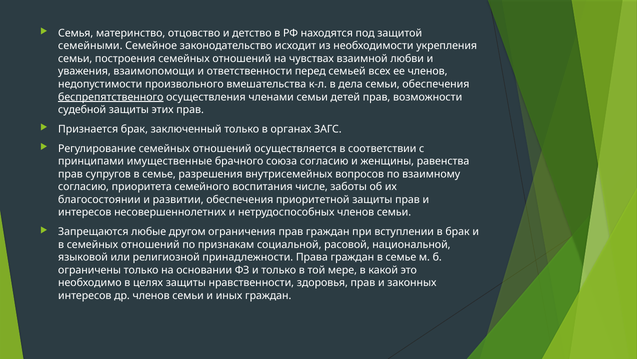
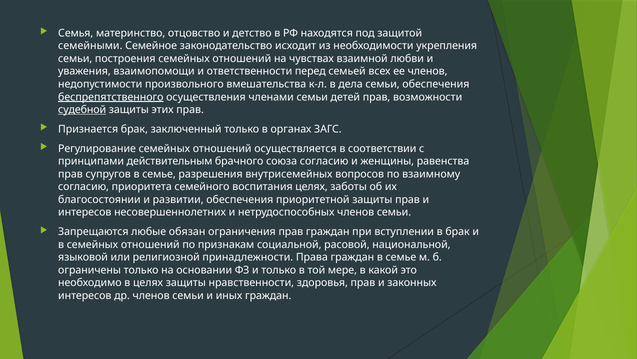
судебной underline: none -> present (82, 110)
имущественные: имущественные -> действительным (170, 161)
воспитания числе: числе -> целях (312, 186)
другом: другом -> обязан (187, 231)
